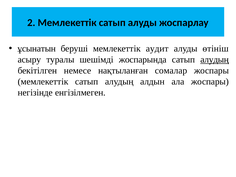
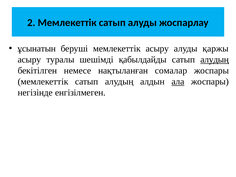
мемлекеттік аудит: аудит -> асыру (157, 49)
өтініш: өтініш -> қаржы (216, 49)
жоспарында: жоспарында -> қабылдайды (143, 60)
ала underline: none -> present (178, 82)
